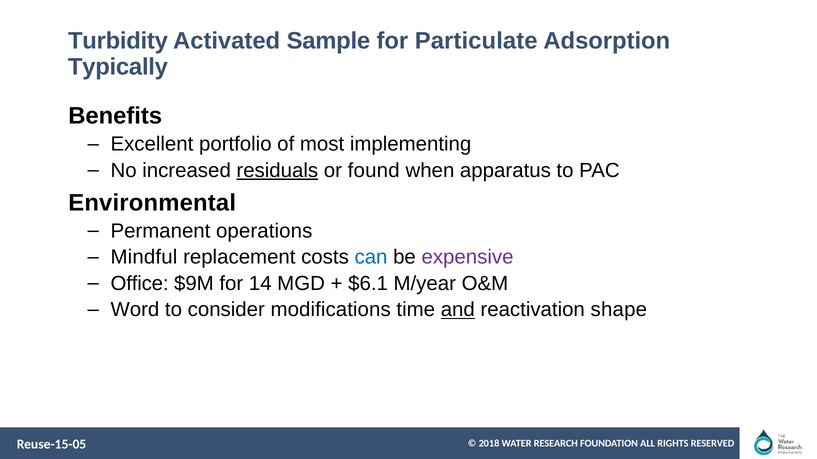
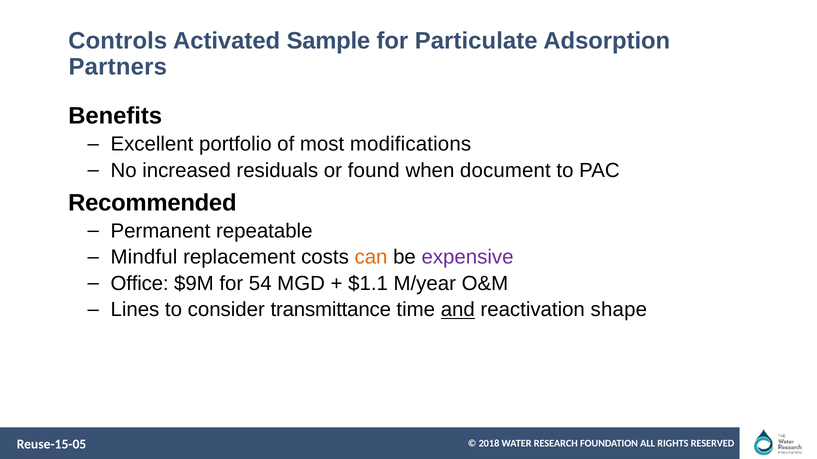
Turbidity: Turbidity -> Controls (118, 41)
Typically: Typically -> Partners (118, 67)
implementing: implementing -> modifications (411, 144)
residuals underline: present -> none (277, 171)
apparatus: apparatus -> document (505, 171)
Environmental: Environmental -> Recommended (152, 203)
operations: operations -> repeatable (264, 231)
can colour: blue -> orange (371, 257)
14: 14 -> 54 (260, 284)
$6.1: $6.1 -> $1.1 (368, 284)
Word: Word -> Lines (135, 310)
modifications: modifications -> transmittance (331, 310)
